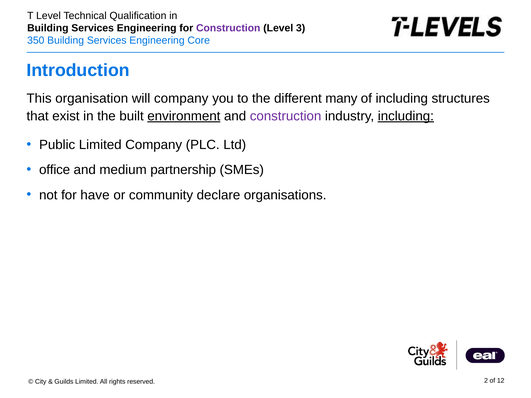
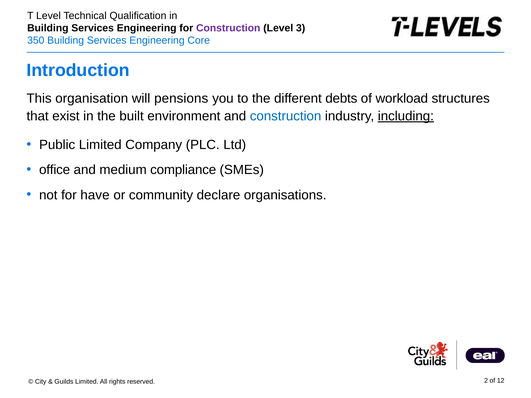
will company: company -> pensions (181, 98)
many: many -> debts (341, 98)
of including: including -> workload (402, 98)
environment underline: present -> none (184, 116)
construction colour: purple -> blue (286, 116)
partnership: partnership -> compliance (183, 170)
